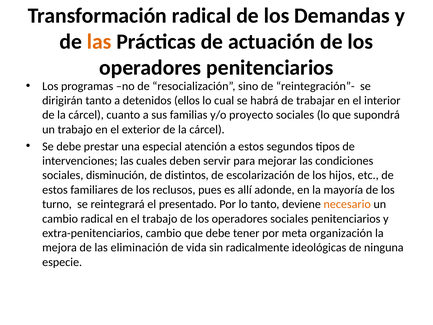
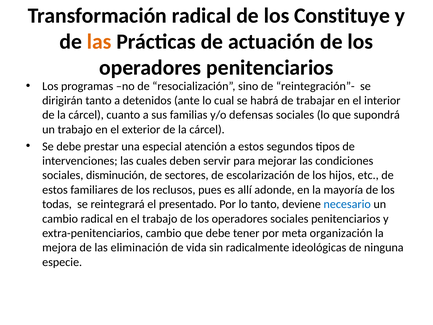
Demandas: Demandas -> Constituye (342, 16)
ellos: ellos -> ante (187, 100)
proyecto: proyecto -> defensas (251, 115)
distintos: distintos -> sectores (187, 175)
turno: turno -> todas (57, 204)
necesario colour: orange -> blue (347, 204)
